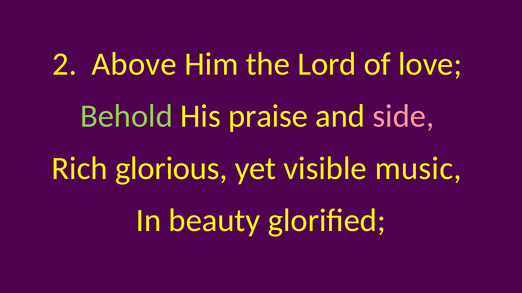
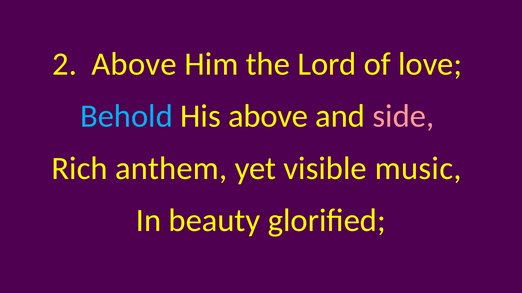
Behold colour: light green -> light blue (126, 116)
His praise: praise -> above (268, 116)
glorious: glorious -> anthem (171, 169)
